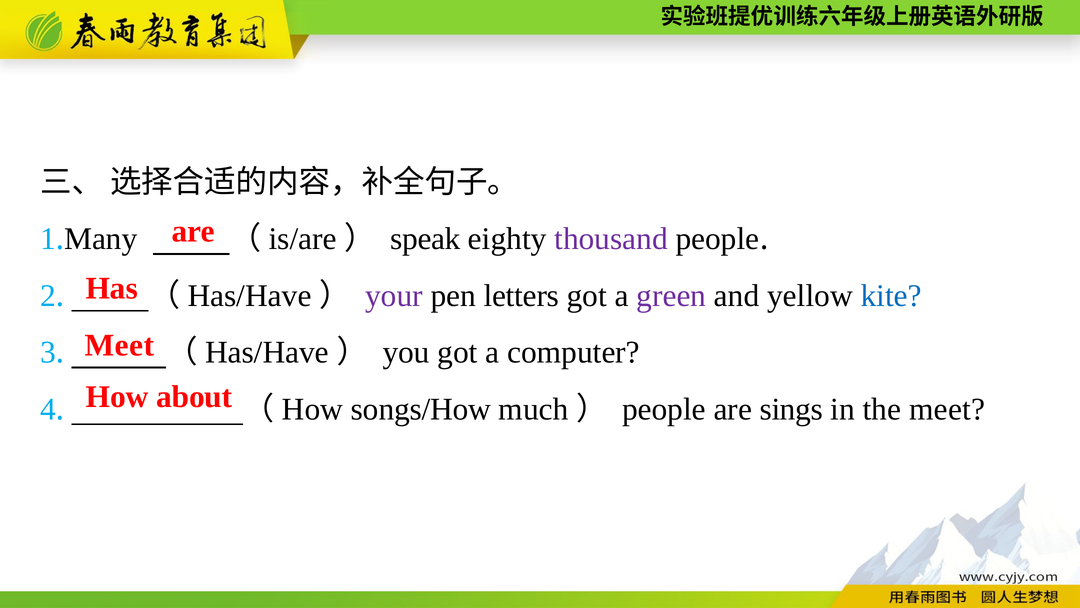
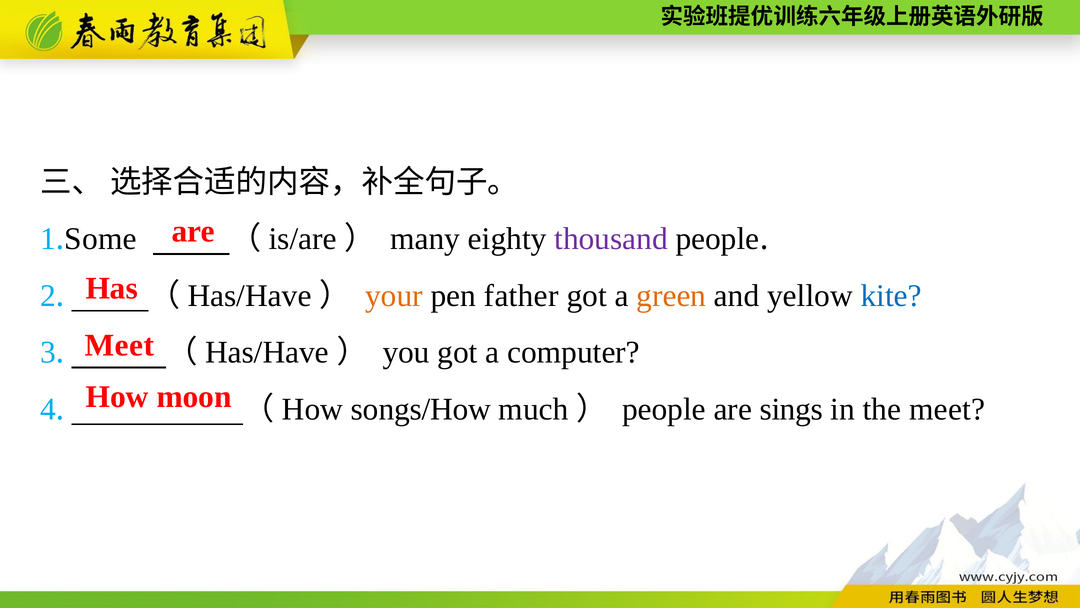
Many: Many -> Some (101, 239)
speak: speak -> many (425, 239)
your colour: purple -> orange (394, 295)
letters: letters -> father (521, 295)
green colour: purple -> orange (671, 295)
about: about -> moon (194, 397)
